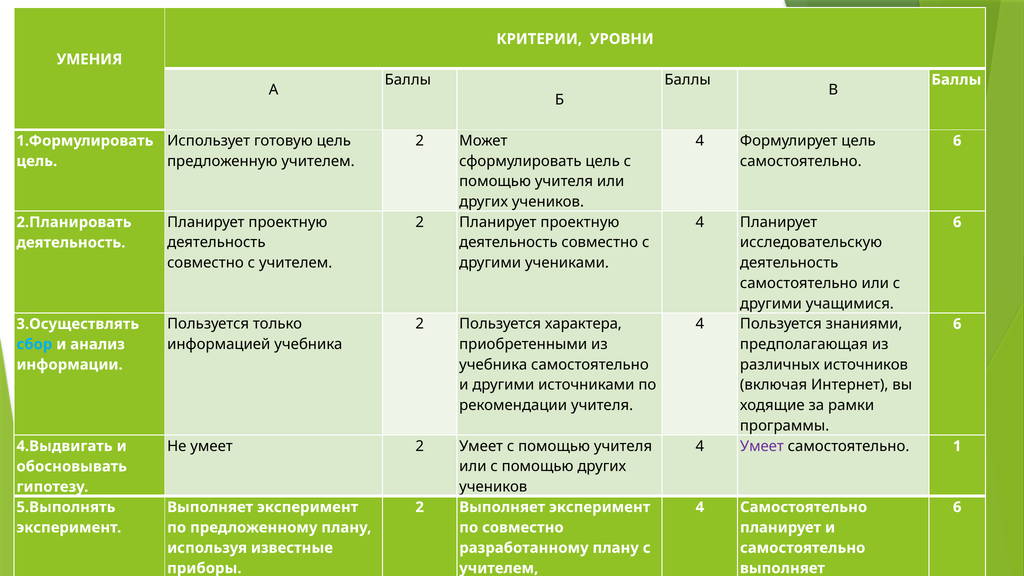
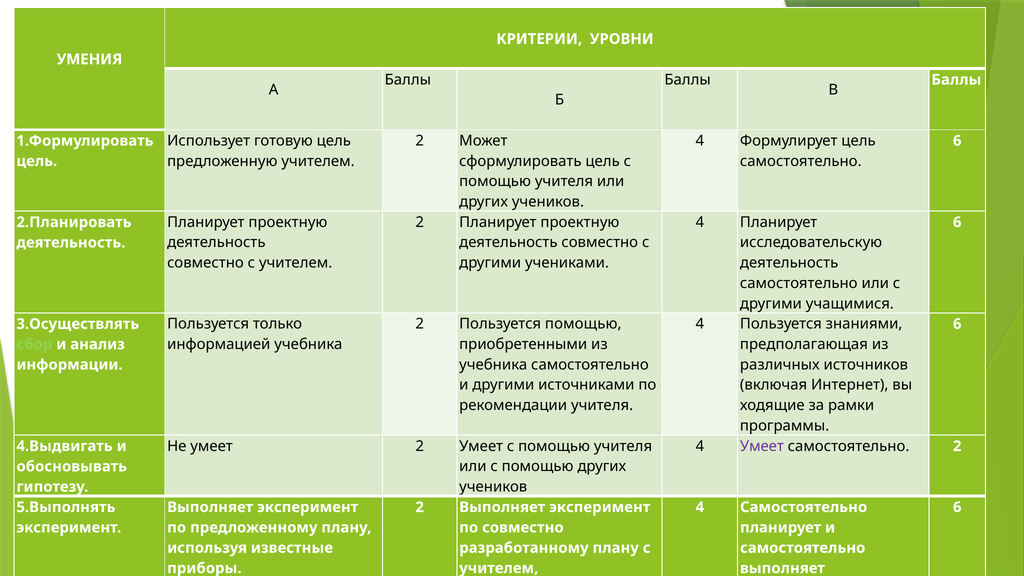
Пользуется характера: характера -> помощью (583, 324)
сбор colour: light blue -> light green (34, 344)
самостоятельно 1: 1 -> 2 (957, 446)
